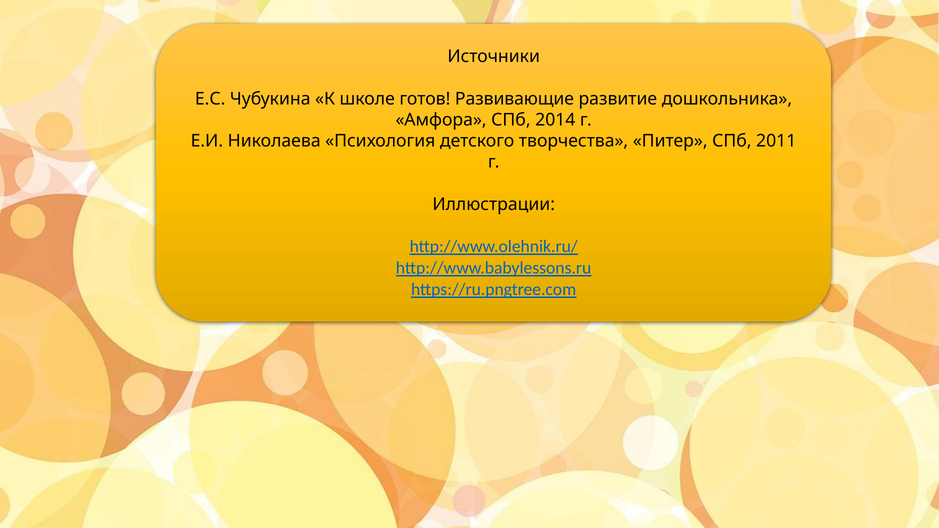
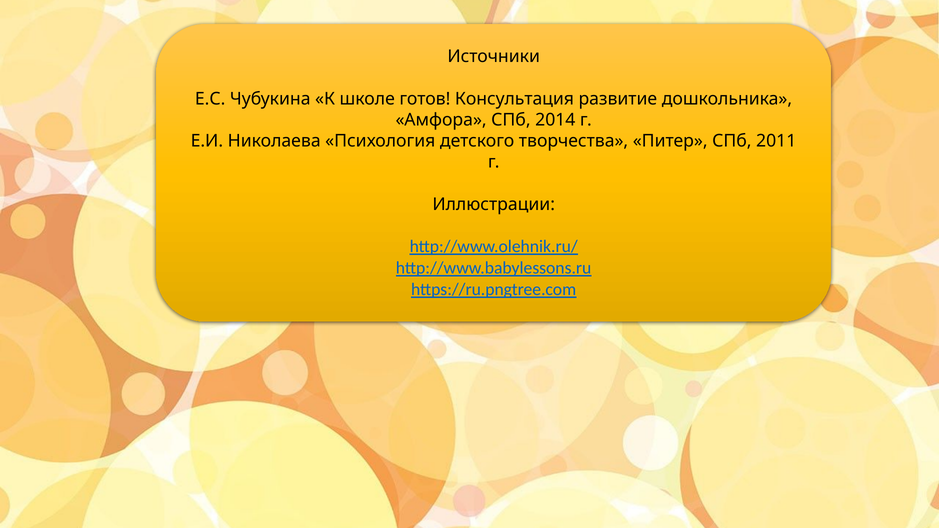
Развивающие: Развивающие -> Консультация (514, 99)
